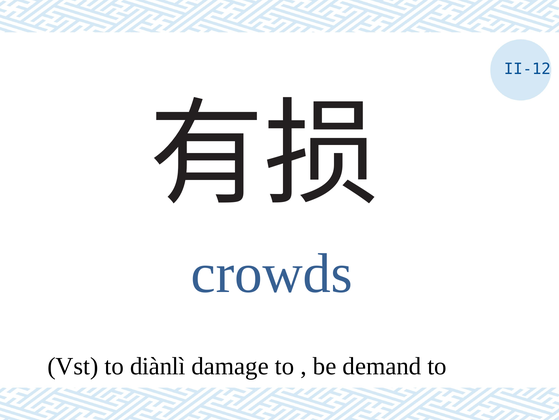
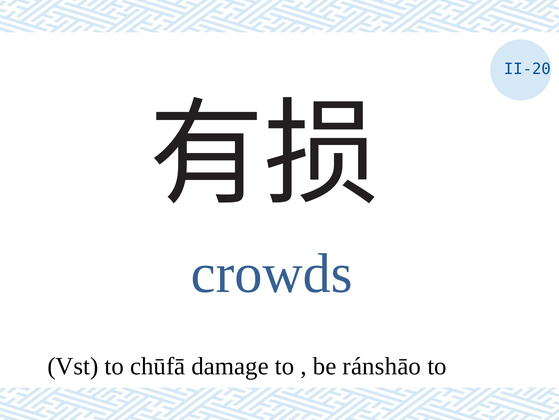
II-12: II-12 -> II-20 (527, 69)
diànlì: diànlì -> chūfā (158, 365)
demand: demand -> ránshāo (382, 365)
